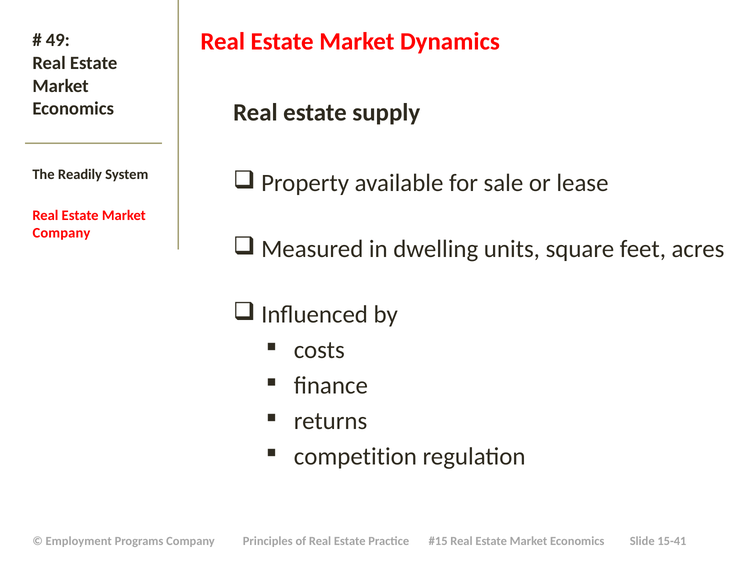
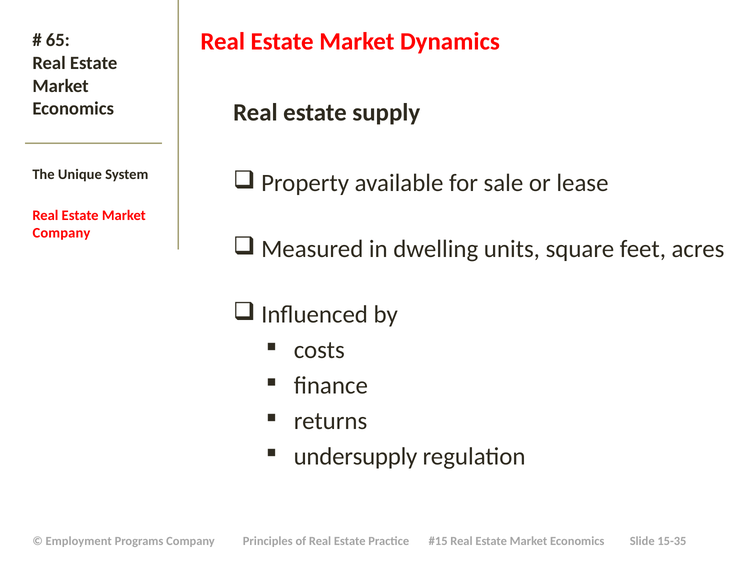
49: 49 -> 65 (58, 40)
Readily: Readily -> Unique (80, 174)
competition: competition -> undersupply (356, 456)
15-41: 15-41 -> 15-35 (672, 541)
